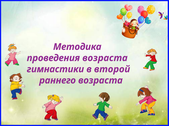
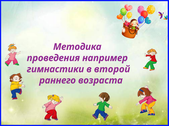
проведения возраста: возраста -> например (105, 58)
